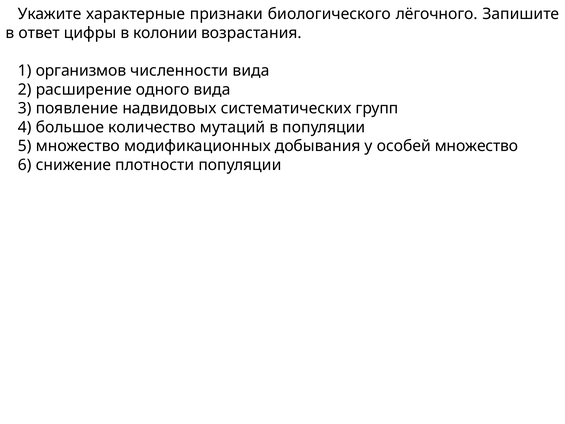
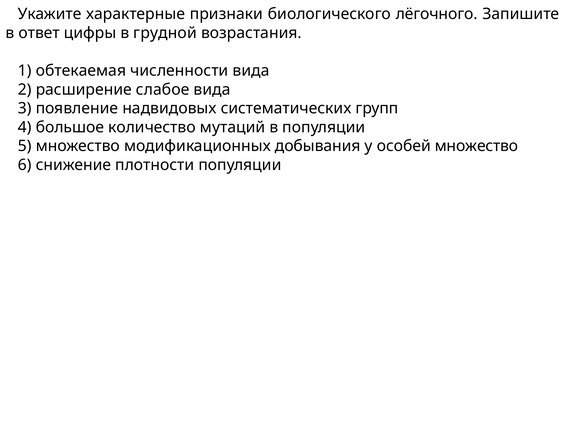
колонии: колонии -> грудной (165, 33)
организмов: организмов -> обтекаемая (81, 71)
одного: одного -> слабое (163, 89)
